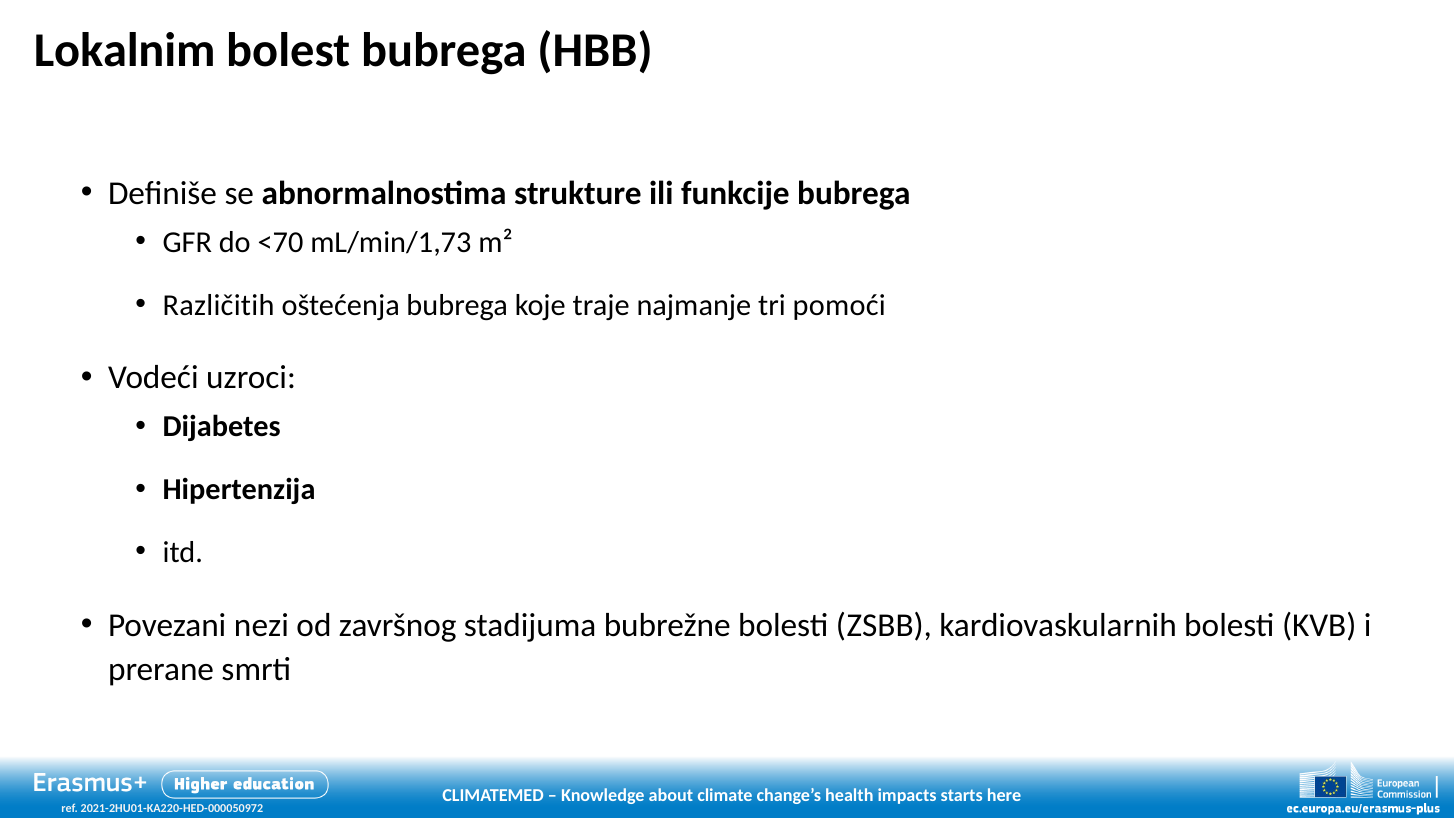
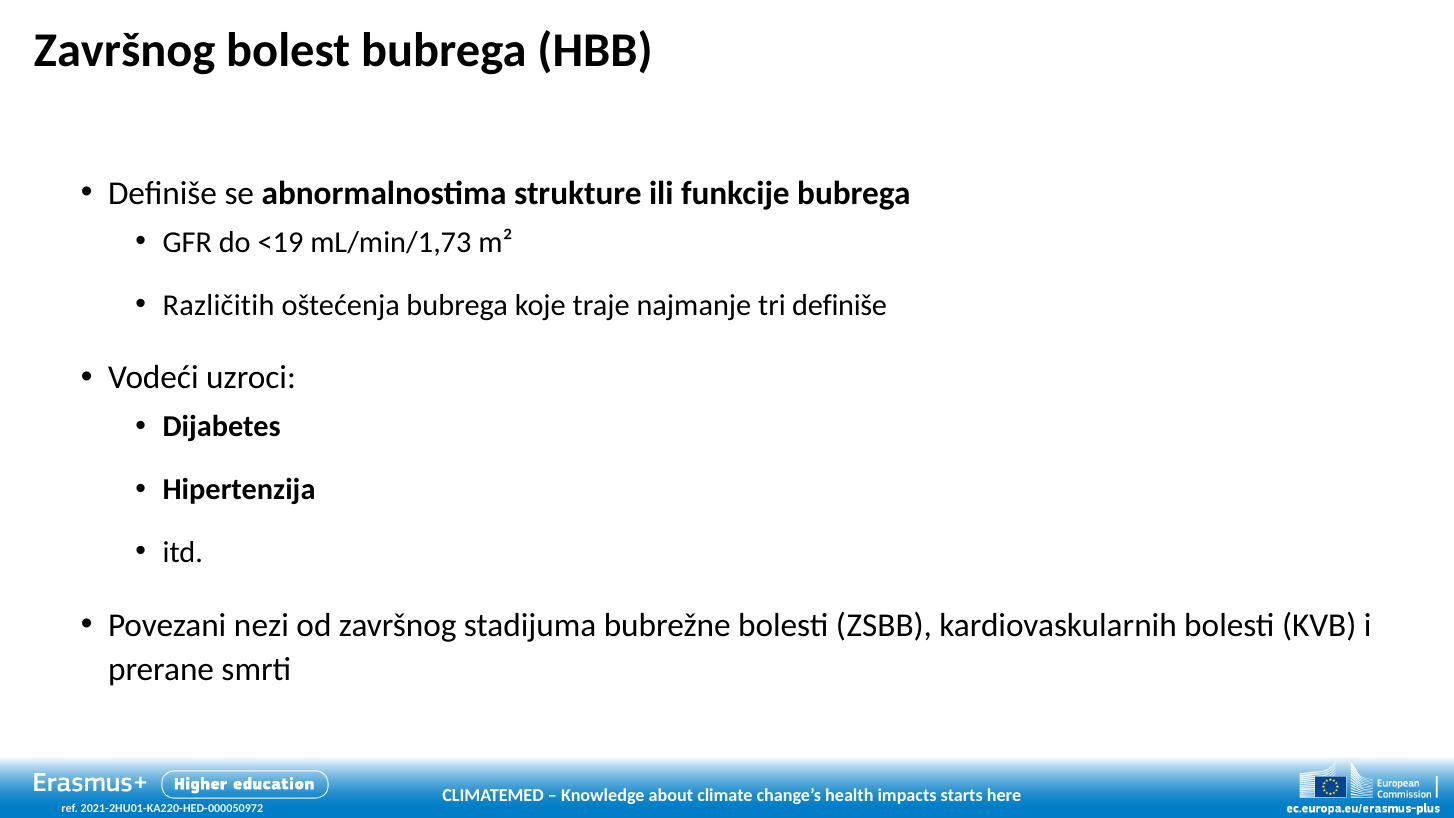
Lokalnim: Lokalnim -> Završnog (125, 51)
<70: <70 -> <19 (281, 242)
tri pomoći: pomoći -> definiše (840, 305)
